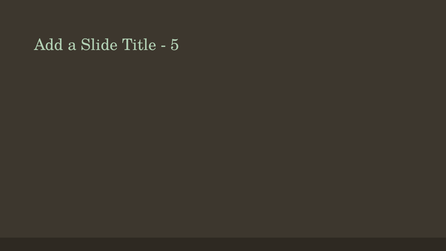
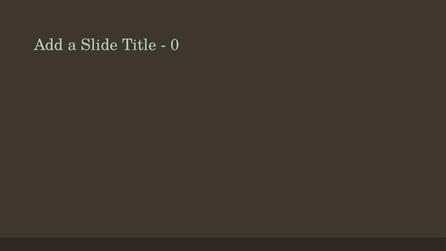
5: 5 -> 0 (175, 45)
